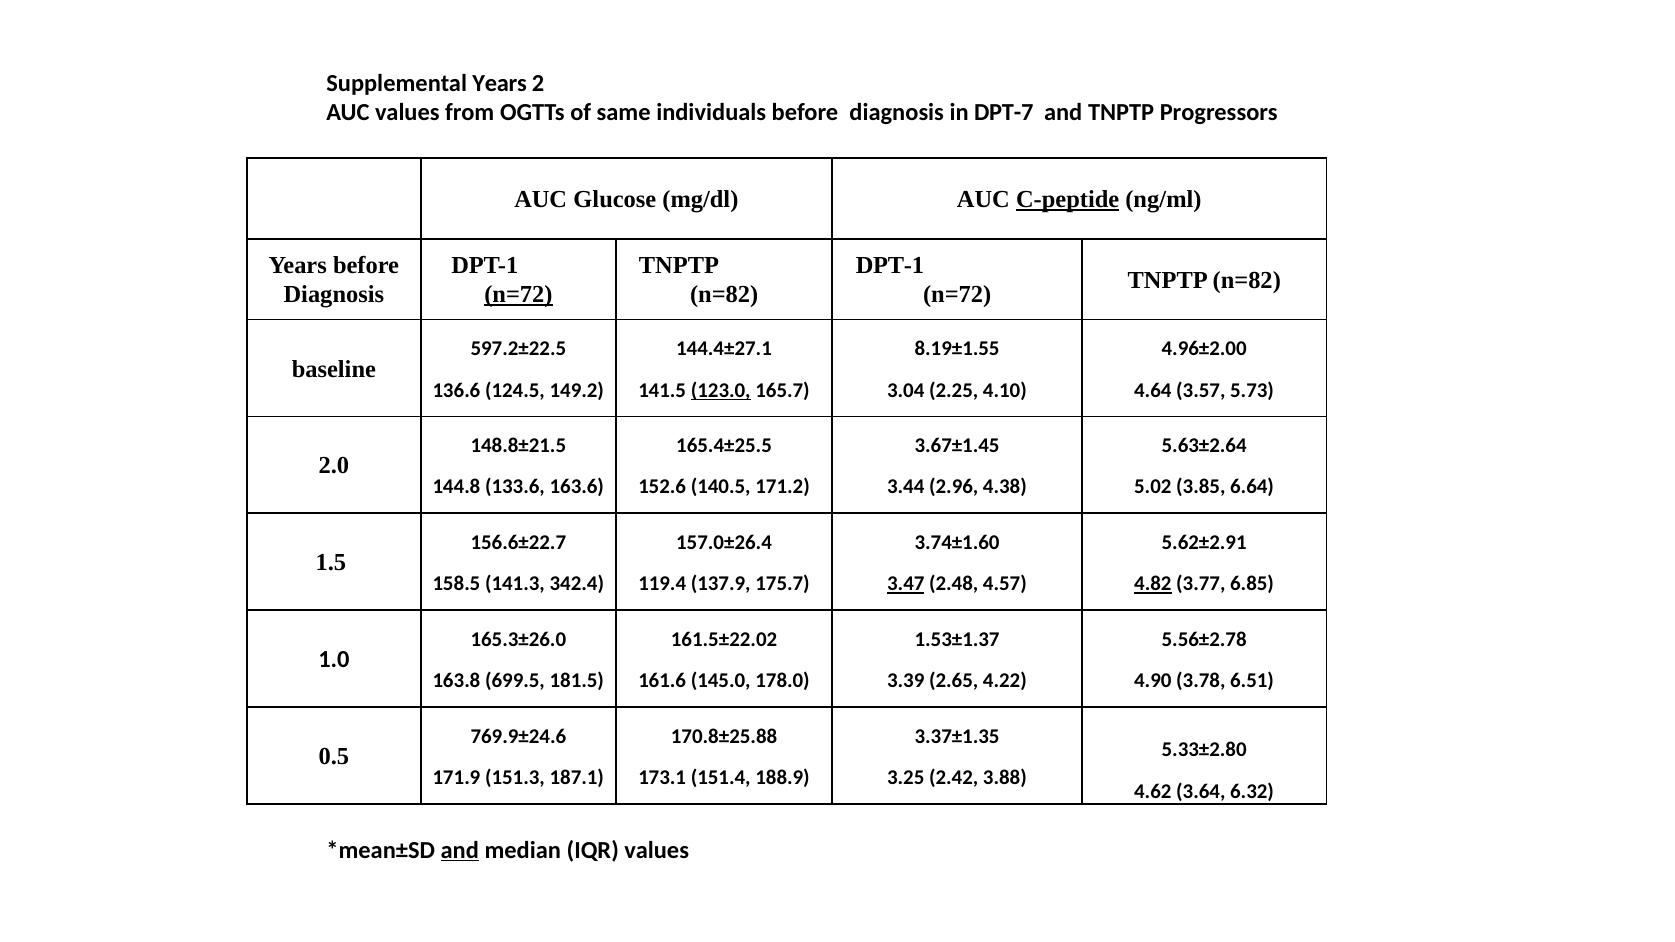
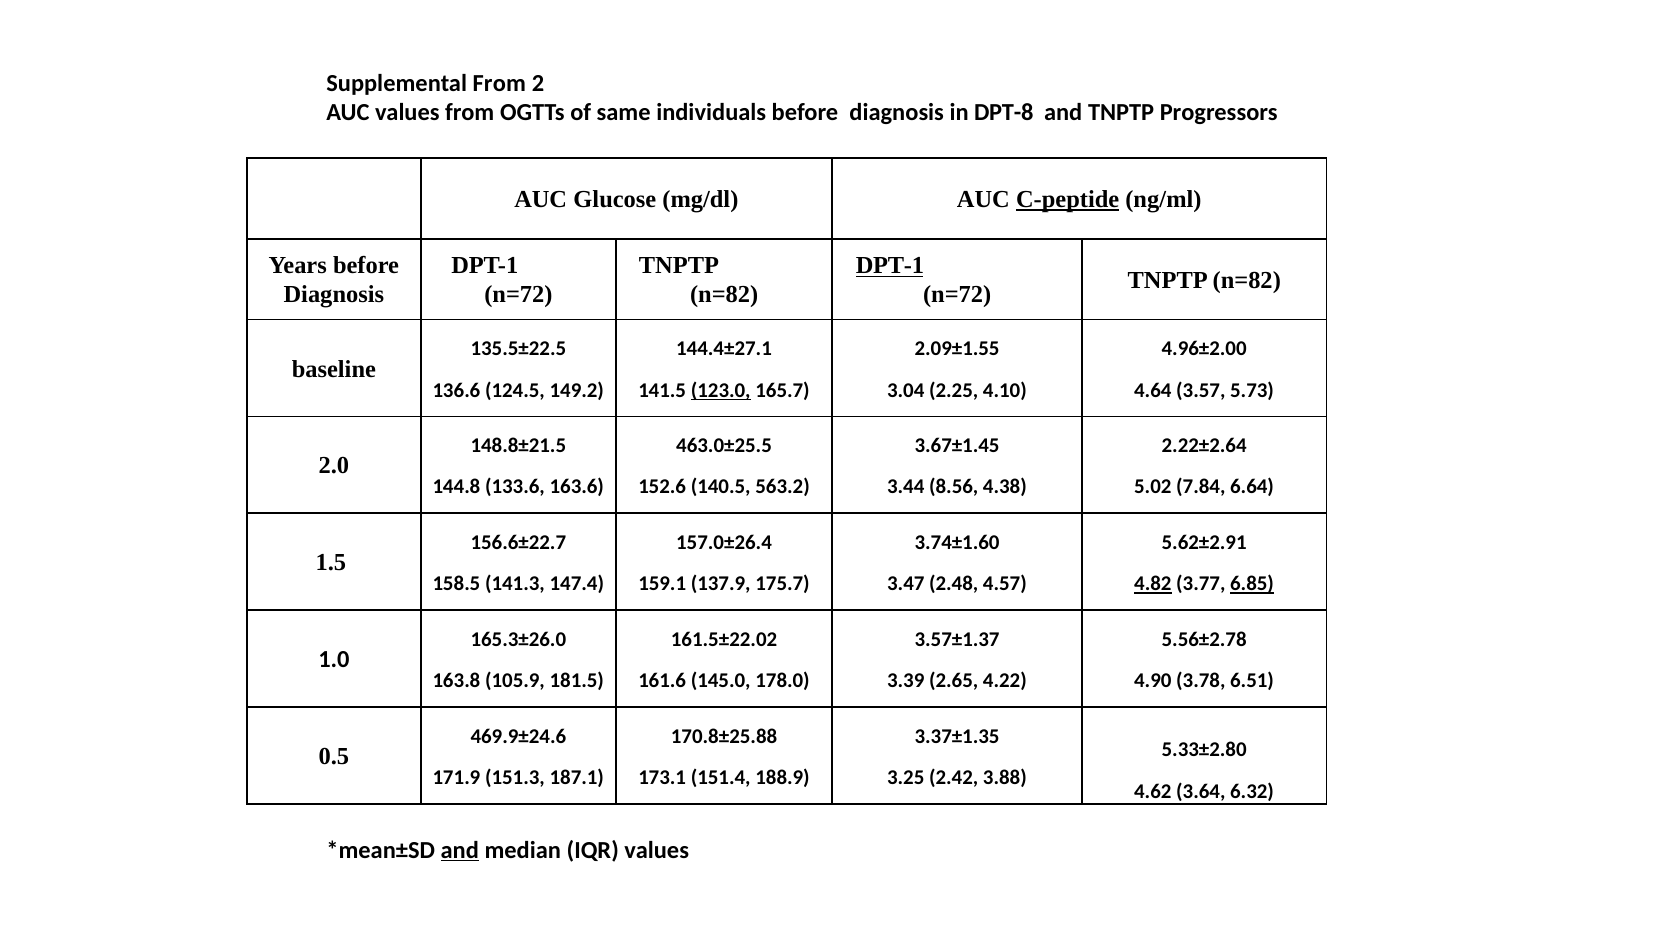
Supplemental Years: Years -> From (499, 83)
DPT-7: DPT-7 -> DPT-8 (1004, 112)
DPT-1 underline: none -> present (890, 266)
n=72 underline: present -> none (518, 295)
597.2±22.5: 597.2±22.5 -> 135.5±22.5 (518, 349)
8.19±1.55: 8.19±1.55 -> 2.09±1.55 (957, 349)
165.4±25.5: 165.4±25.5 -> 463.0±25.5 (724, 446)
5.63±2.64: 5.63±2.64 -> 2.22±2.64 (1204, 446)
171.2: 171.2 -> 563.2 (783, 487)
2.96: 2.96 -> 8.56 (954, 487)
3.85: 3.85 -> 7.84 (1201, 487)
342.4: 342.4 -> 147.4 (577, 584)
119.4: 119.4 -> 159.1 (662, 584)
3.47 underline: present -> none (906, 584)
6.85 underline: none -> present (1252, 584)
1.53±1.37: 1.53±1.37 -> 3.57±1.37 (957, 640)
699.5: 699.5 -> 105.9 (515, 681)
769.9±24.6: 769.9±24.6 -> 469.9±24.6 (518, 737)
